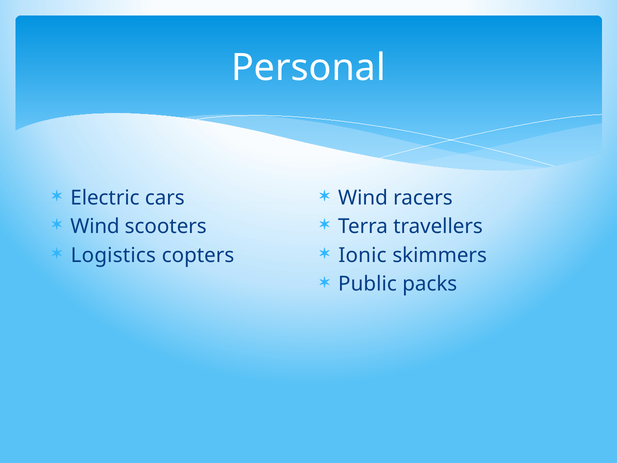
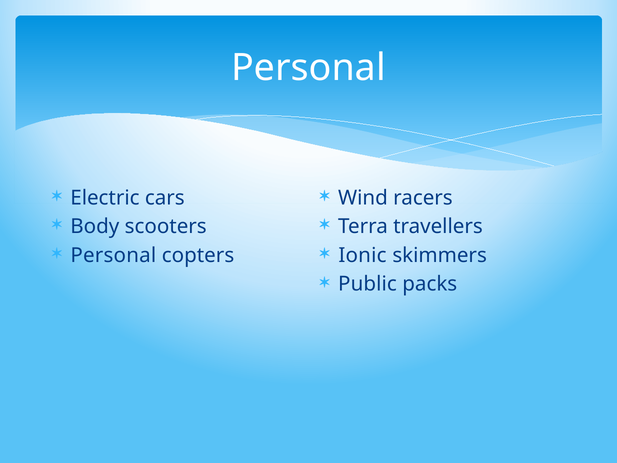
Wind: Wind -> Body (95, 226)
Logistics: Logistics -> Personal (113, 255)
